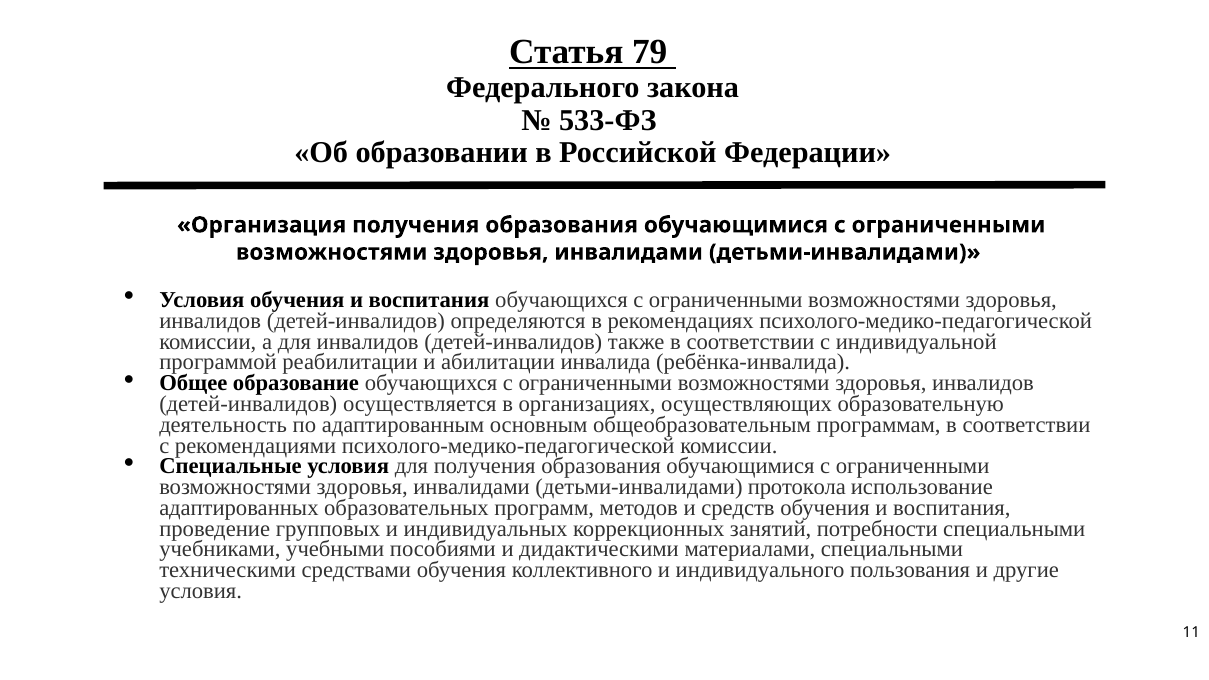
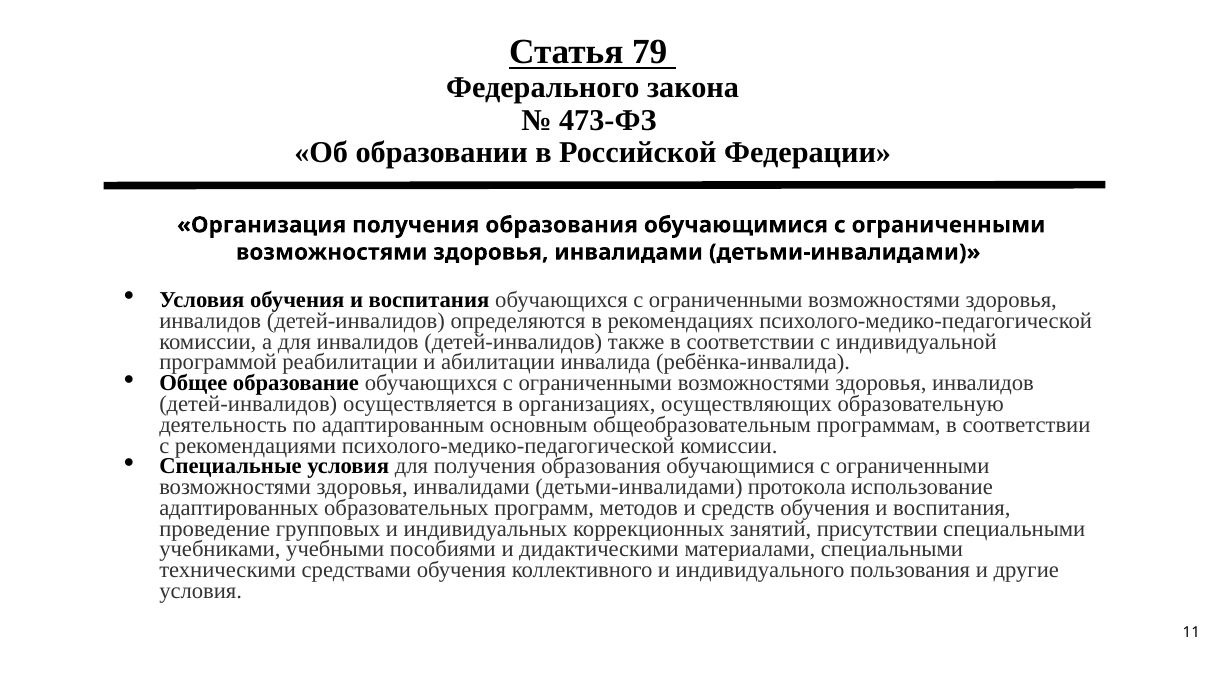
533-ФЗ: 533-ФЗ -> 473-ФЗ (608, 120)
потребности: потребности -> присутствии (877, 529)
